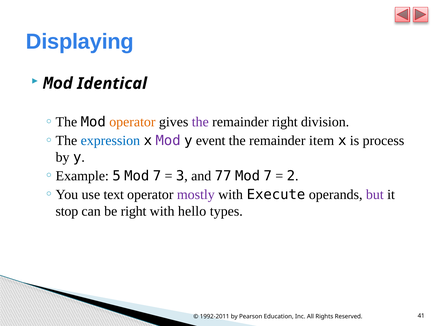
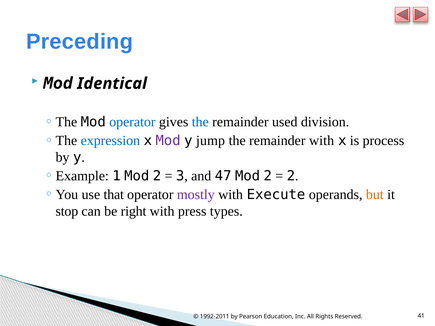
Displaying: Displaying -> Preceding (80, 42)
operator colour: orange -> blue (132, 122)
the colour: purple -> blue (200, 122)
remainder right: right -> used (285, 122)
event: event -> jump (210, 141)
remainder item: item -> with (322, 141)
5: 5 -> 1 (117, 176)
7: 7 -> 2 (157, 176)
77: 77 -> 47 (223, 176)
7: 7 -> 2 (268, 176)
text: text -> that (114, 195)
but colour: purple -> orange (375, 195)
hello: hello -> press (192, 211)
